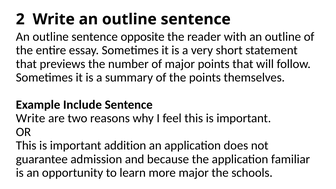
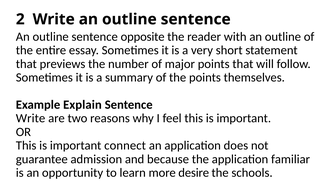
Include: Include -> Explain (82, 105)
addition: addition -> connect (125, 146)
more major: major -> desire (194, 173)
